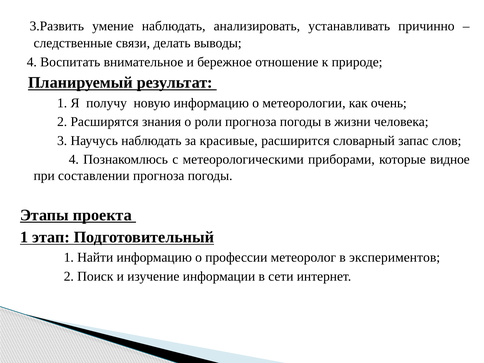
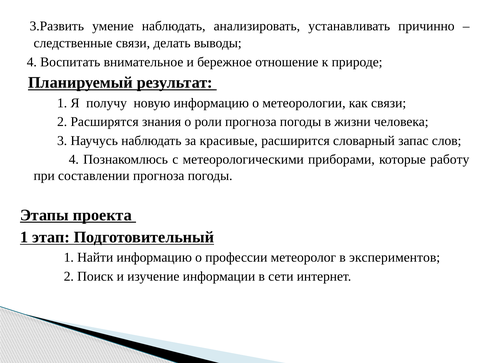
как очень: очень -> связи (389, 103)
видное: видное -> работу (450, 159)
